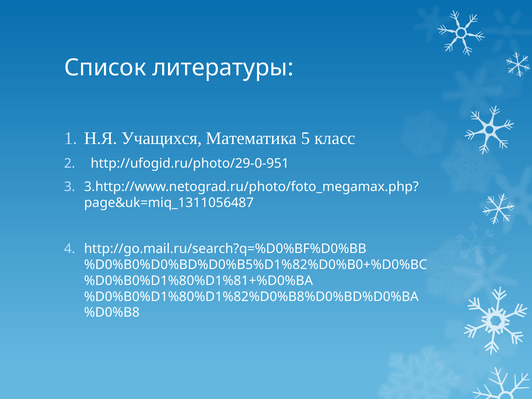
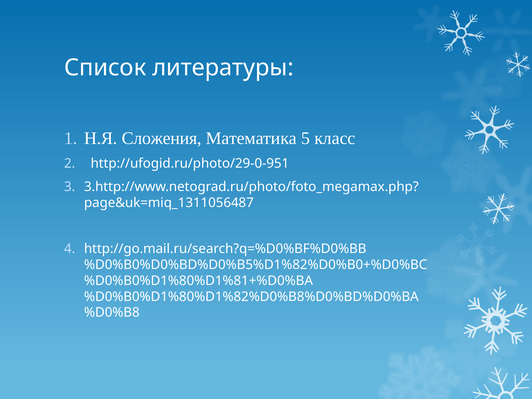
Учащихся: Учащихся -> Сложения (162, 138)
